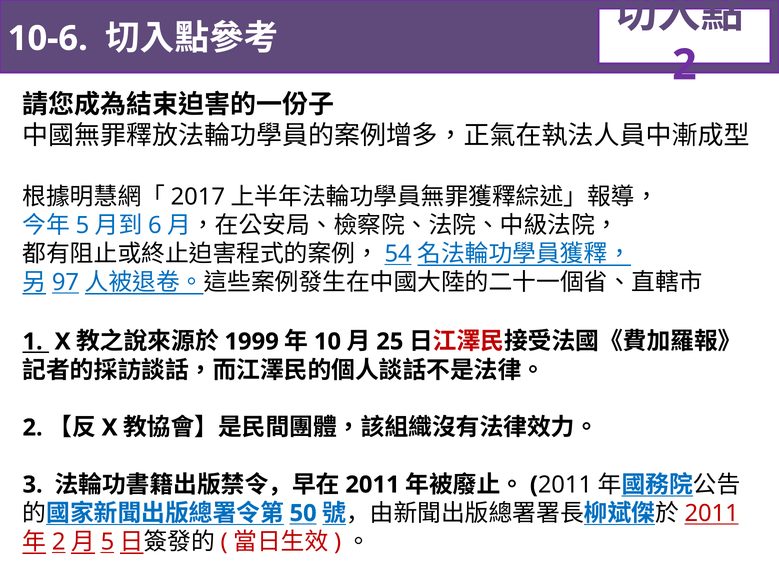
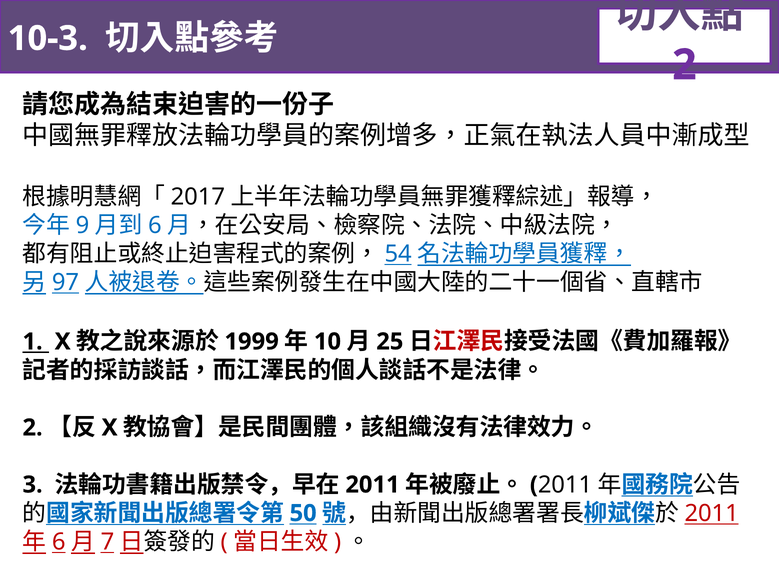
10-6: 10-6 -> 10-3 (48, 39)
5: 5 -> 9 (82, 225)
2: 2 -> 6 (59, 542)
5: 5 -> 7 (107, 542)
